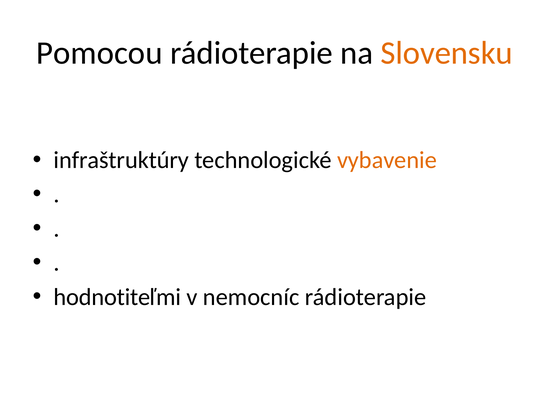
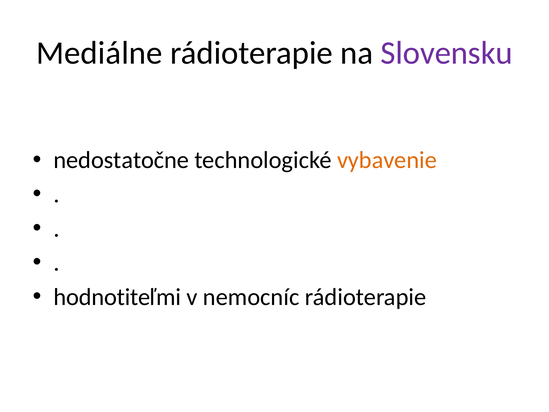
Pomocou: Pomocou -> Mediálne (99, 53)
Slovensku colour: orange -> purple (447, 53)
infraštruktúry: infraštruktúry -> nedostatočne (121, 160)
